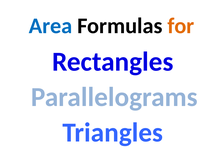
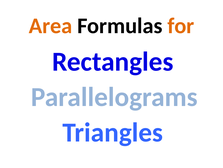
Area colour: blue -> orange (50, 26)
